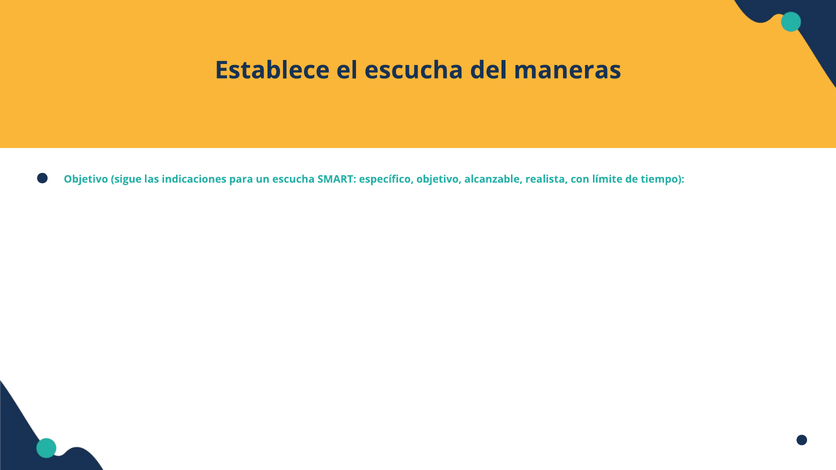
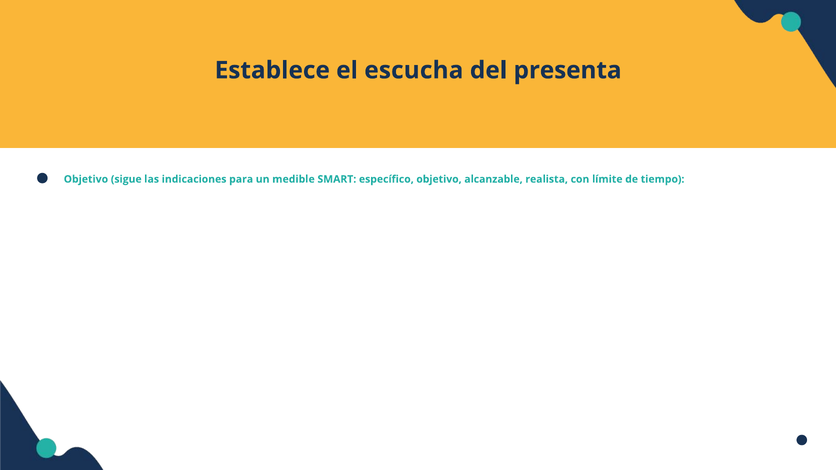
maneras: maneras -> presenta (568, 70)
un escucha: escucha -> medible (293, 179)
